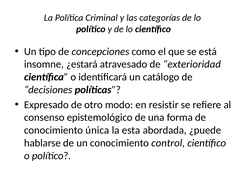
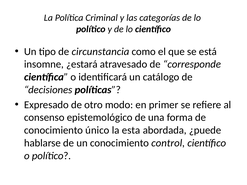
concepciones: concepciones -> circunstancia (100, 52)
exterioridad: exterioridad -> corresponde (192, 64)
resistir: resistir -> primer (164, 105)
única: única -> único (97, 130)
